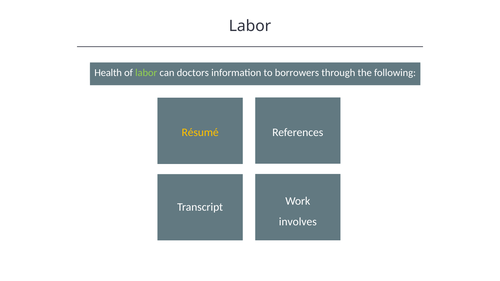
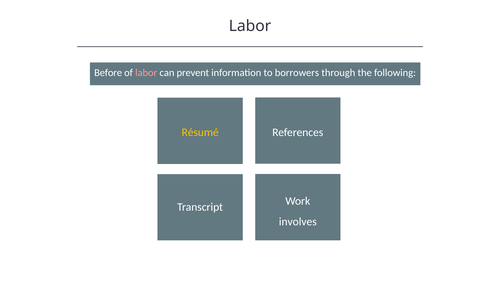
Health: Health -> Before (108, 73)
labor colour: light green -> pink (146, 73)
doctors: doctors -> prevent (193, 73)
